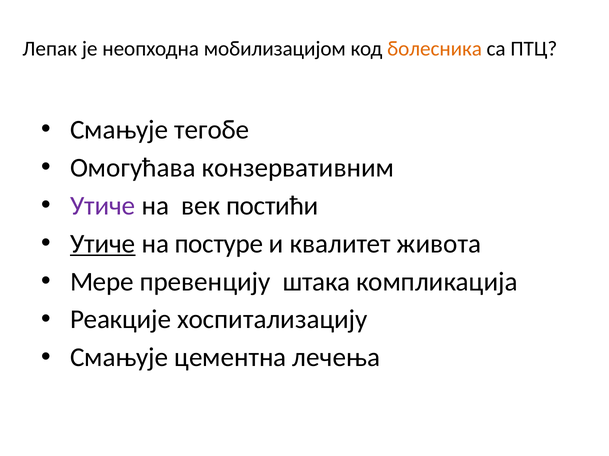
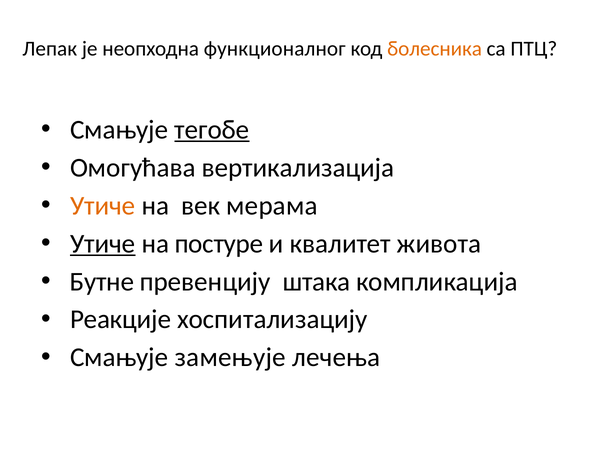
мобилизацијом: мобилизацијом -> функционалног (275, 49)
тегобе underline: none -> present (212, 130)
конзервативним: конзервативним -> вертикализација (298, 168)
Утиче colour: purple -> orange (103, 206)
постићи: постићи -> мерама (272, 206)
Мере: Мере -> Бутне (102, 282)
цементна: цементна -> замењује (230, 358)
